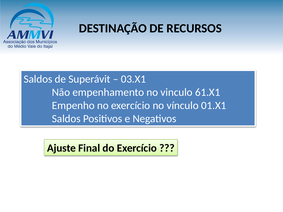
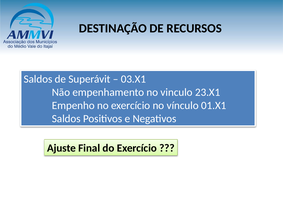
61.X1: 61.X1 -> 23.X1 (208, 92)
